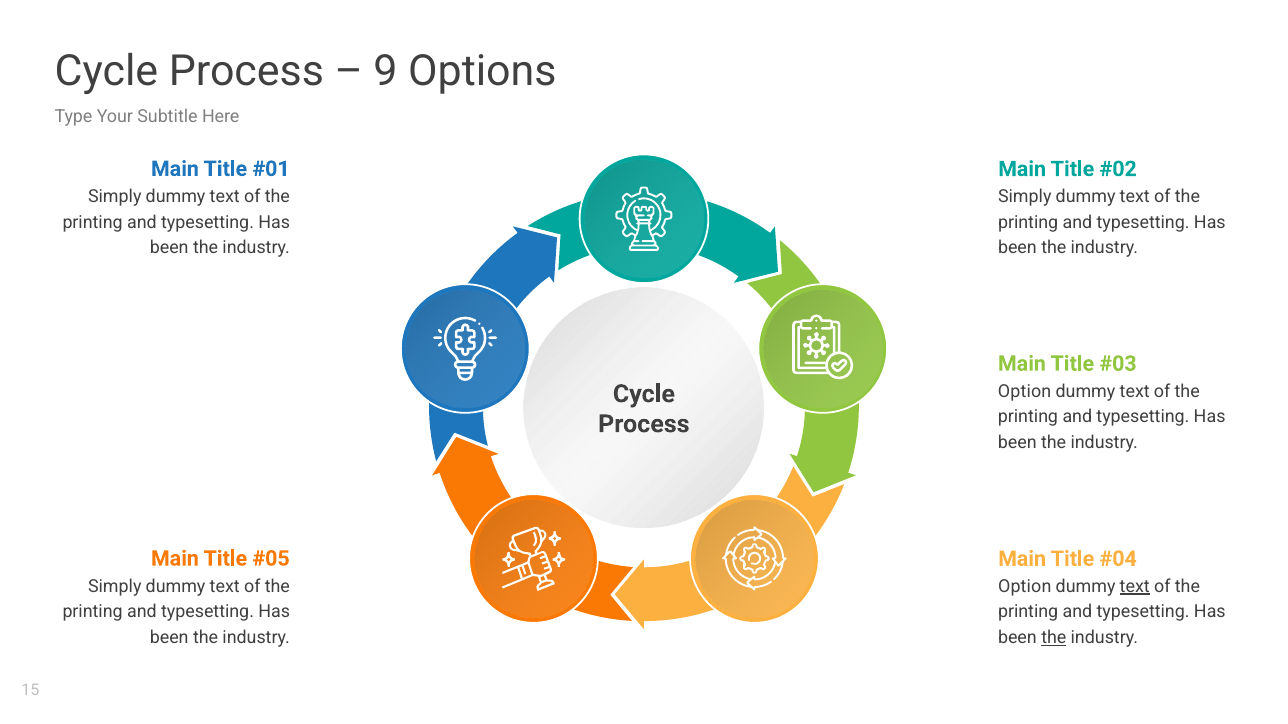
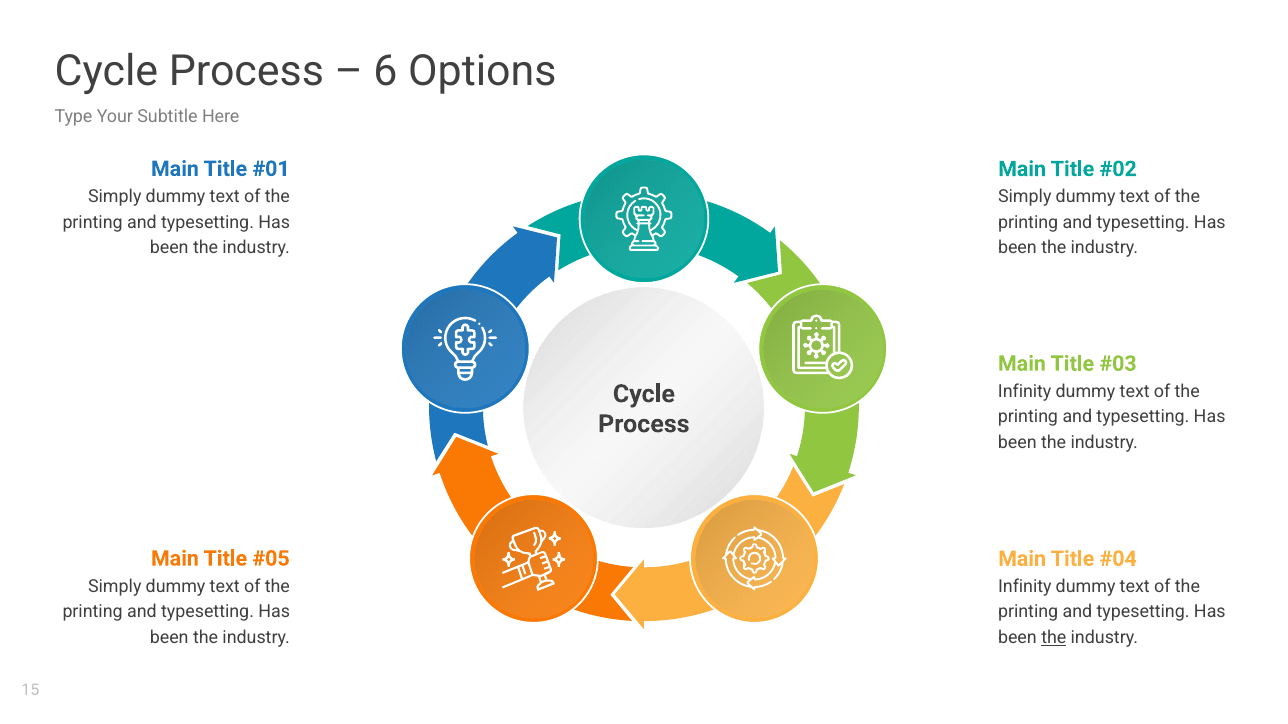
9: 9 -> 6 (385, 72)
Option: Option -> Infinity (1025, 392)
Option: Option -> Infinity (1025, 587)
text underline: present -> none (1135, 587)
